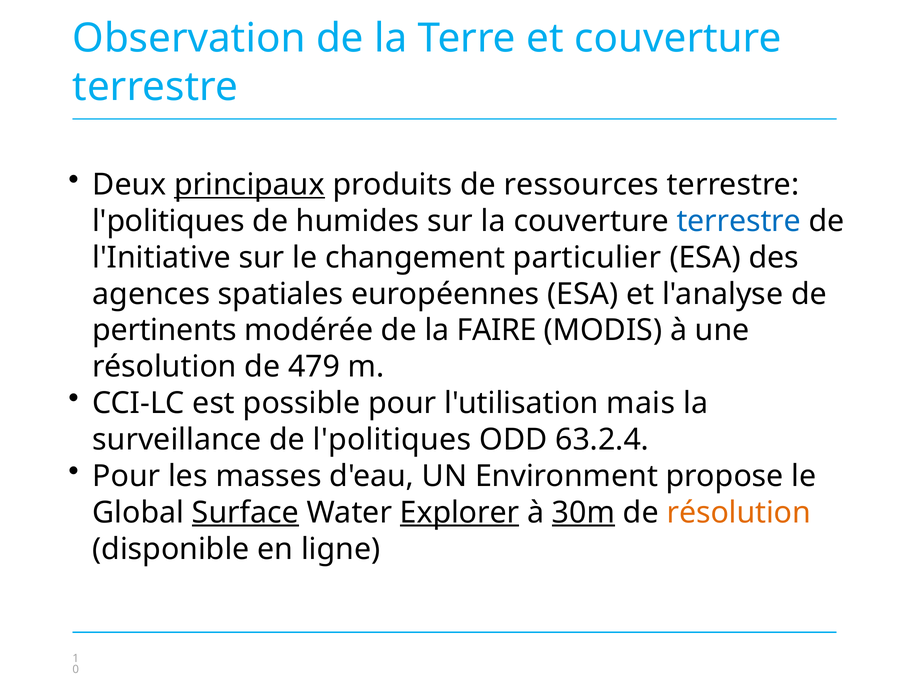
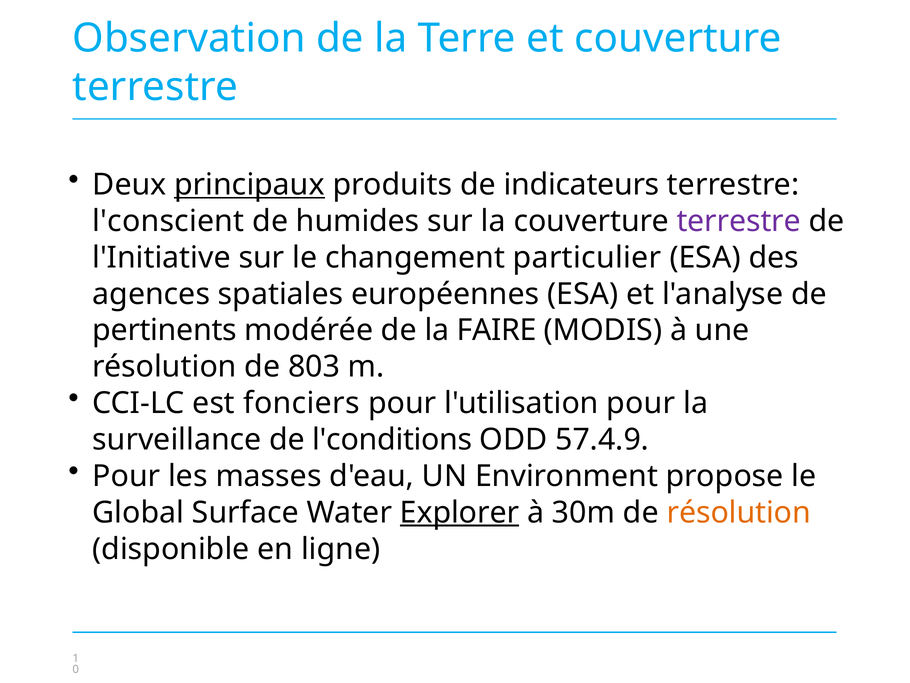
ressources: ressources -> indicateurs (582, 185)
l'politiques: l'politiques -> l'conscient (168, 221)
terrestre colour: blue -> purple (739, 221)
479: 479 -> 803 (314, 367)
possible: possible -> fonciers (302, 403)
l'utilisation mais: mais -> pour (641, 403)
de l'politiques: l'politiques -> l'conditions (392, 439)
63.2.4: 63.2.4 -> 57.4.9 (602, 439)
Surface underline: present -> none (246, 512)
30m underline: present -> none (584, 512)
